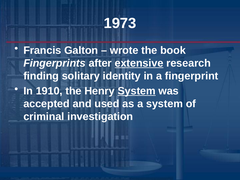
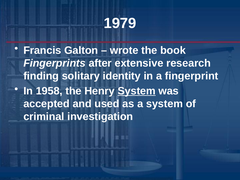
1973: 1973 -> 1979 (120, 23)
extensive underline: present -> none (139, 63)
1910: 1910 -> 1958 (49, 91)
